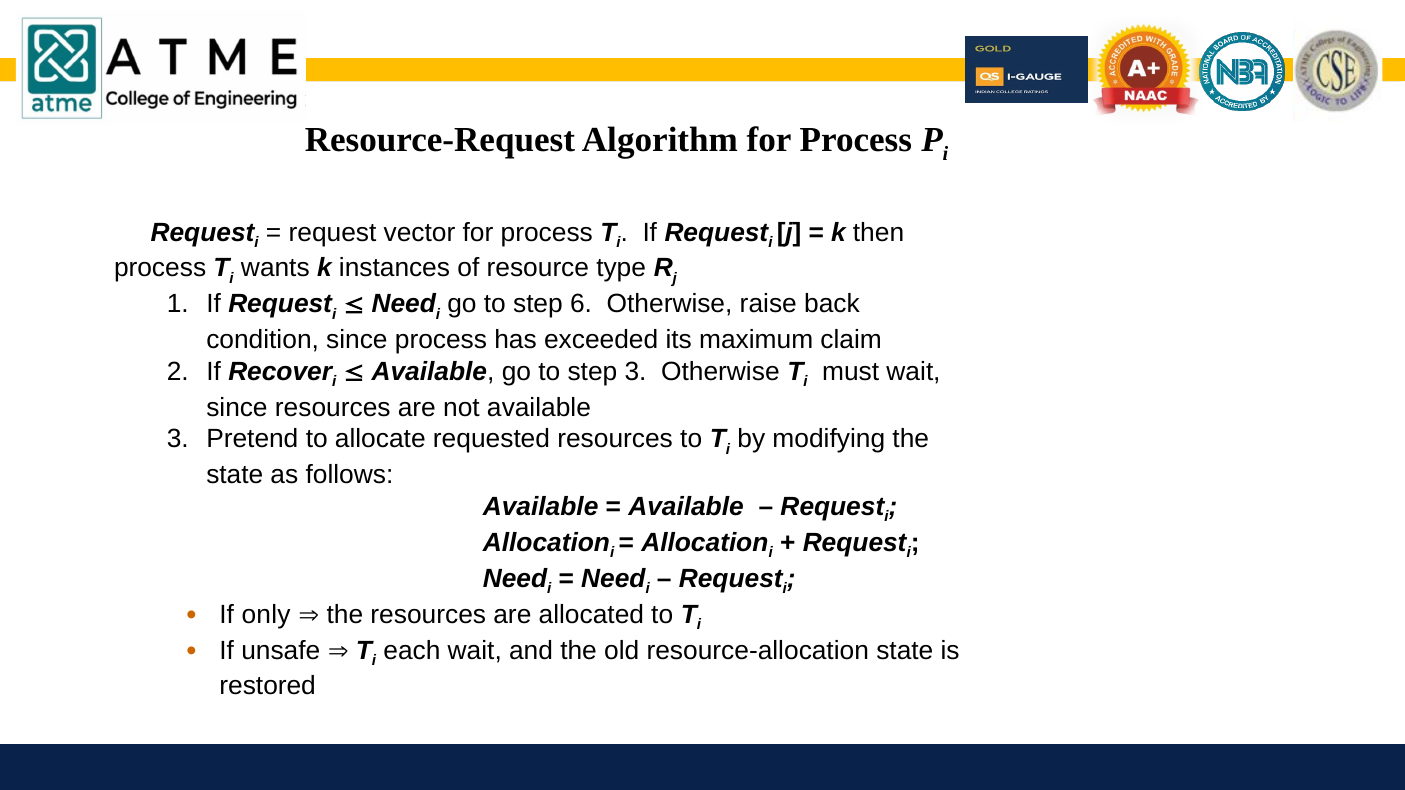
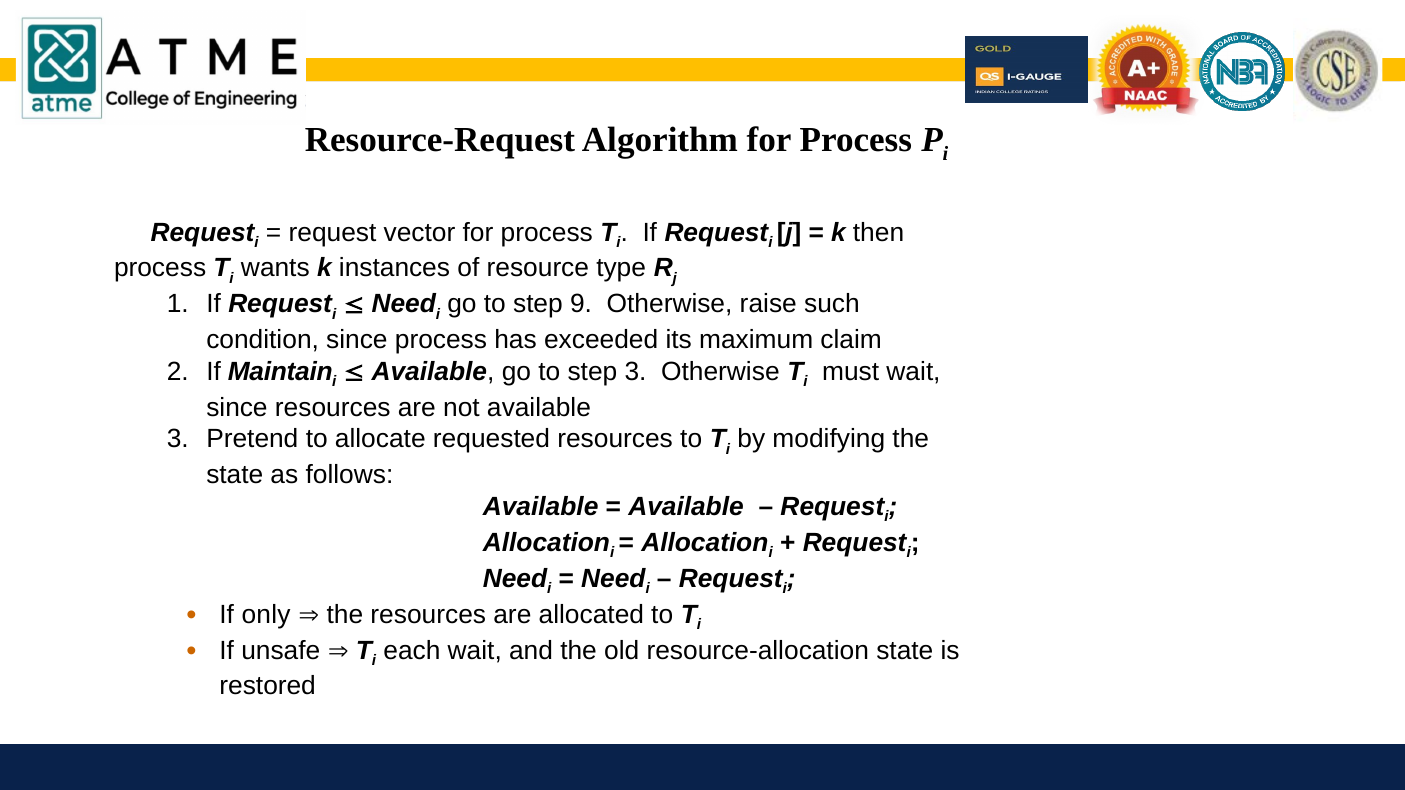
6: 6 -> 9 (581, 304)
back: back -> such (832, 304)
Recover: Recover -> Maintain (280, 372)
